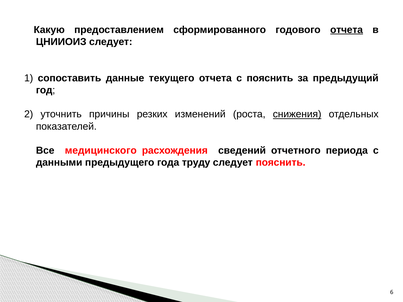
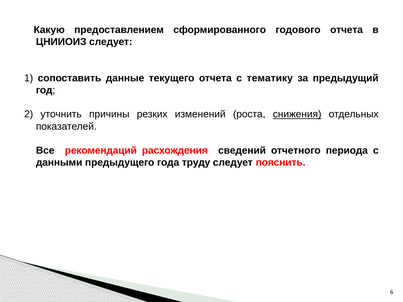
отчета underline: present -> none (347, 30)
с пояснить: пояснить -> тематику (270, 78)
медицинского: медицинского -> рекомендаций (101, 151)
